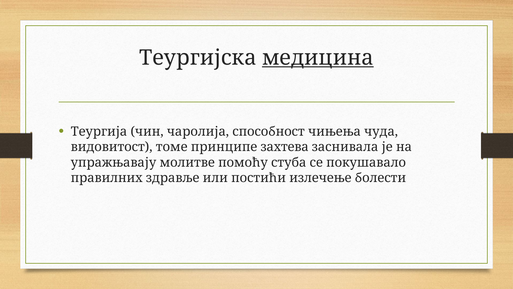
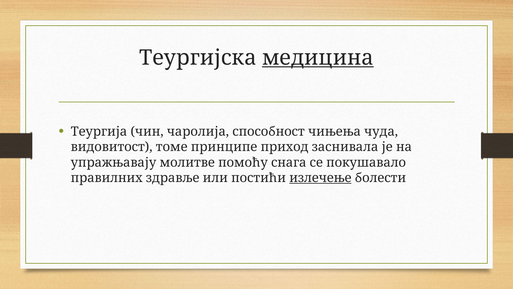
захтева: захтева -> приход (285, 147)
стуба: стуба -> снага (289, 162)
излечење underline: none -> present (320, 178)
